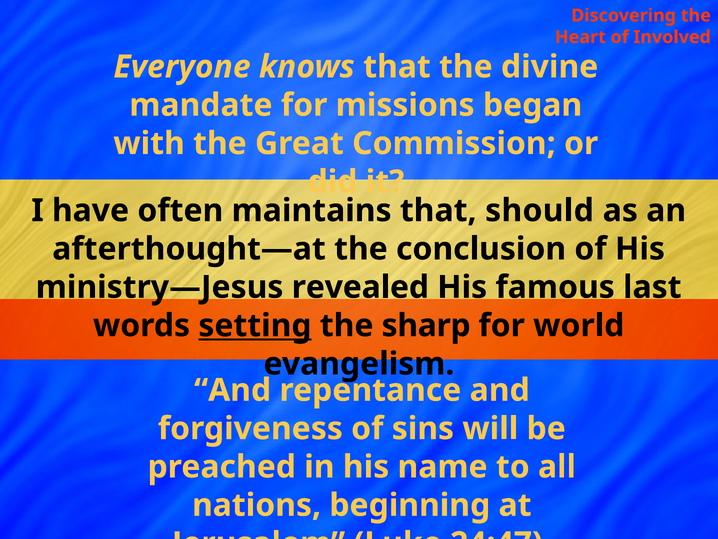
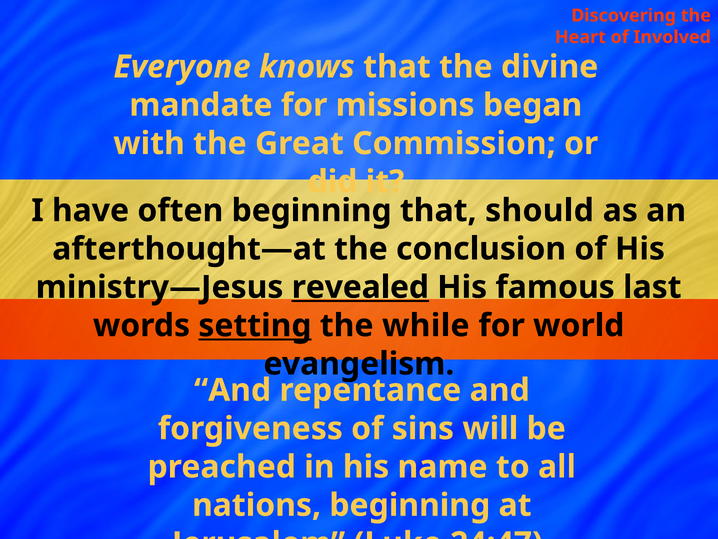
often maintains: maintains -> beginning (312, 210)
revealed underline: none -> present (360, 287)
sharp: sharp -> while (426, 325)
